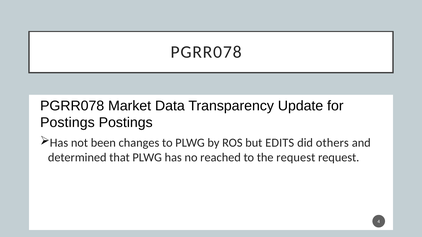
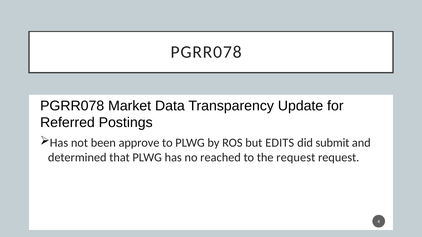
Postings: Postings -> Referred (67, 123)
changes: changes -> approve (139, 143)
others: others -> submit (332, 143)
